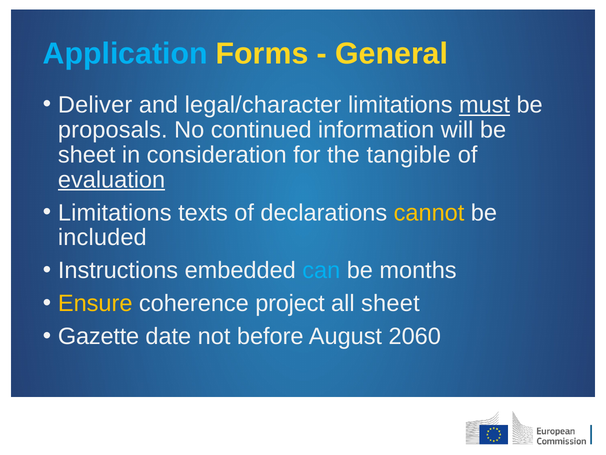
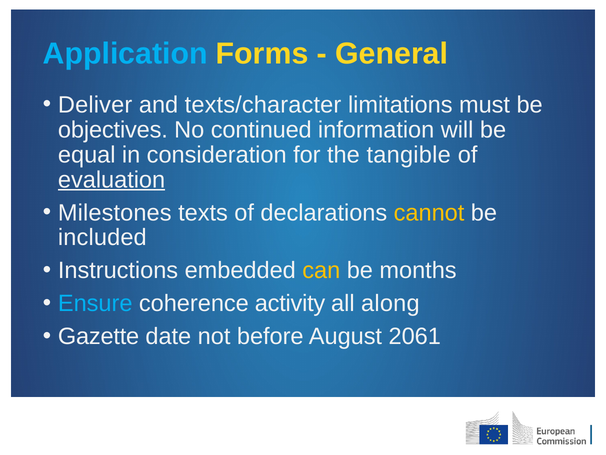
legal/character: legal/character -> texts/character (263, 105)
must underline: present -> none (485, 105)
proposals: proposals -> objectives (113, 130)
sheet: sheet -> equal (87, 155)
Limitations: Limitations -> Milestones (115, 212)
can colour: light blue -> yellow (321, 270)
Ensure colour: yellow -> light blue (95, 303)
project: project -> activity (290, 303)
all sheet: sheet -> along (390, 303)
2060: 2060 -> 2061 (415, 336)
